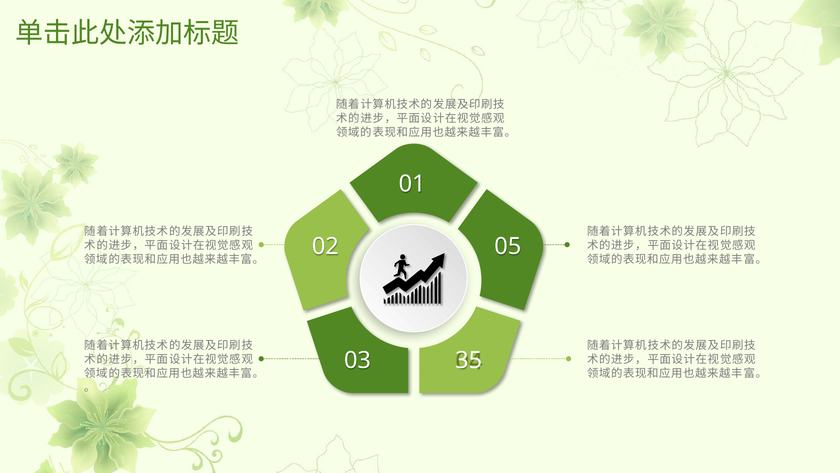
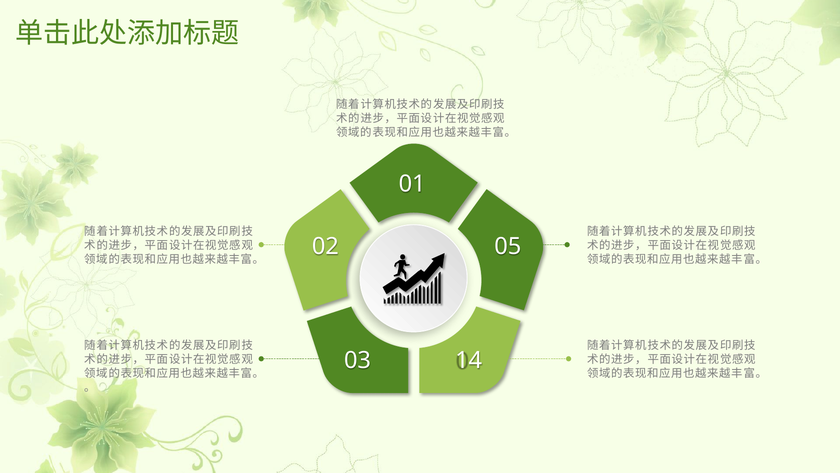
35: 35 -> 14 (469, 360)
